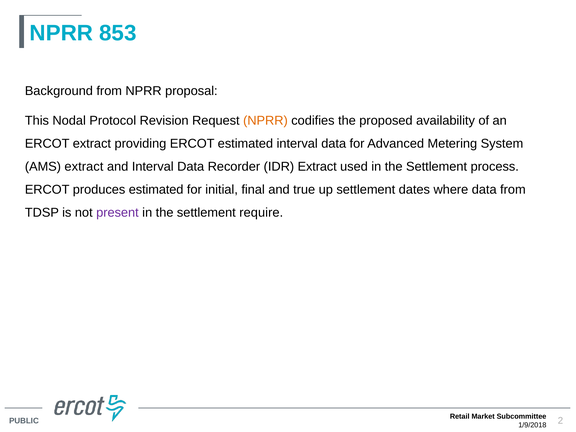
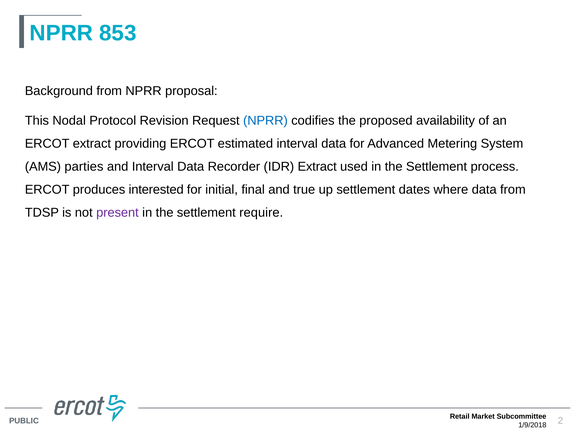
NPRR colour: orange -> blue (265, 120)
AMS extract: extract -> parties (84, 167)
produces estimated: estimated -> interested (156, 190)
